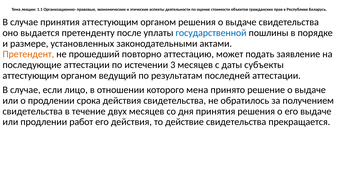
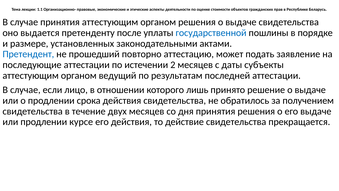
Претендент colour: orange -> blue (28, 54)
3: 3 -> 2 (173, 65)
мена: мена -> лишь (197, 90)
работ: работ -> курсе (81, 122)
